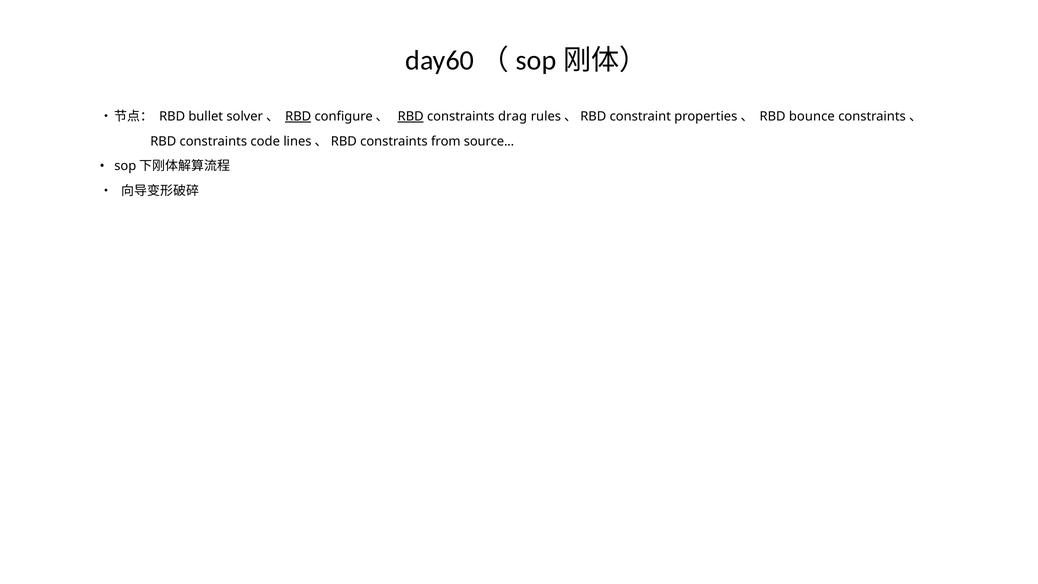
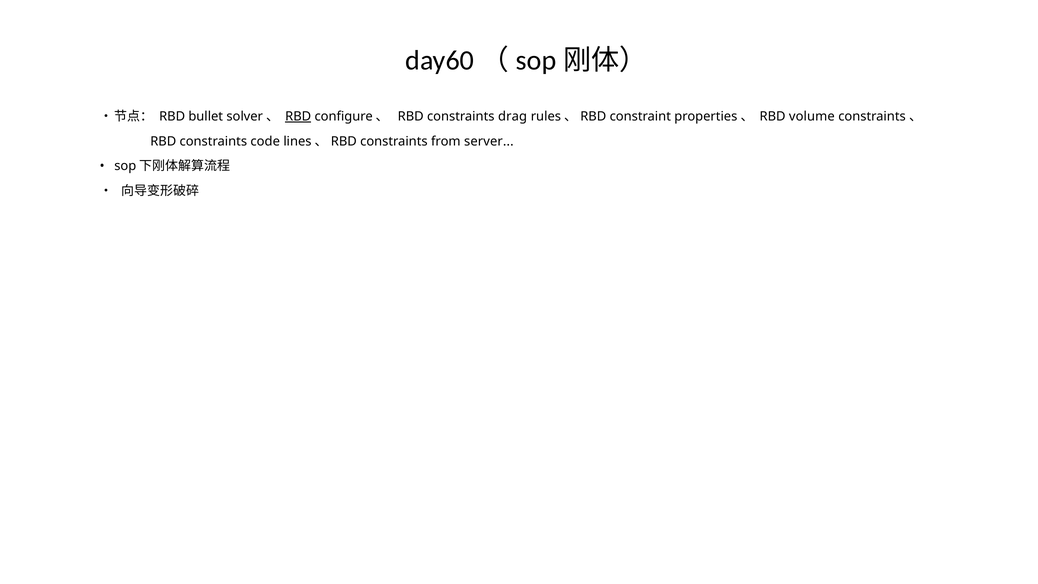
RBD underline: present -> none (411, 116)
bounce: bounce -> volume (812, 116)
source: source -> server (489, 141)
